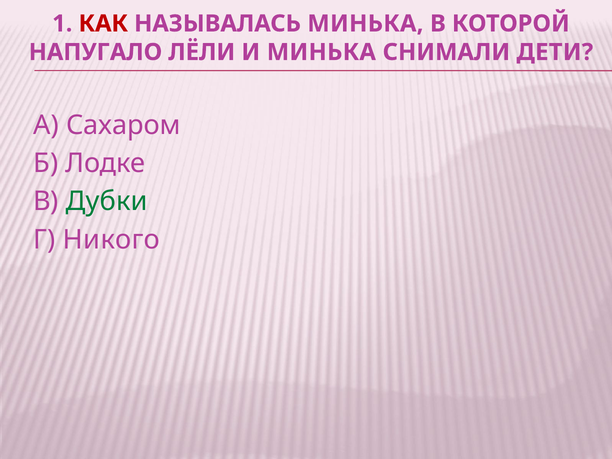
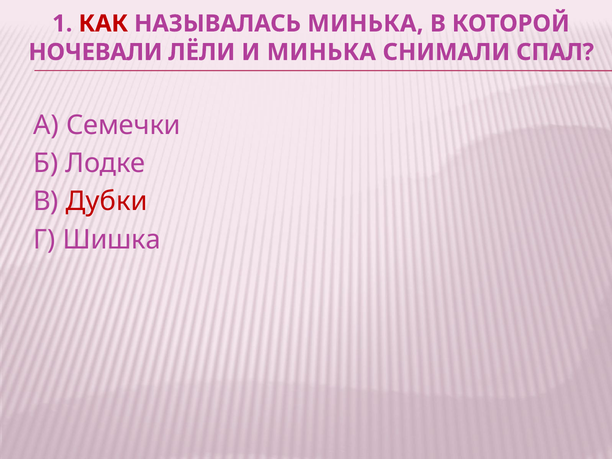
НАПУГАЛО: НАПУГАЛО -> НОЧЕВАЛИ (95, 52)
ДЕТИ: ДЕТИ -> СПАЛ (555, 52)
Сахаром: Сахаром -> Семечки (123, 125)
Дубки colour: green -> red (107, 201)
Никого: Никого -> Шишка (112, 240)
